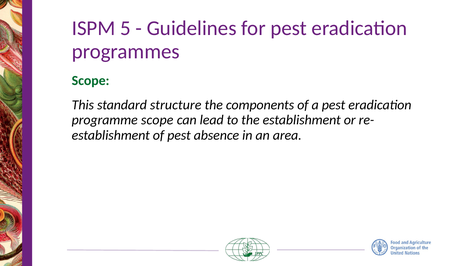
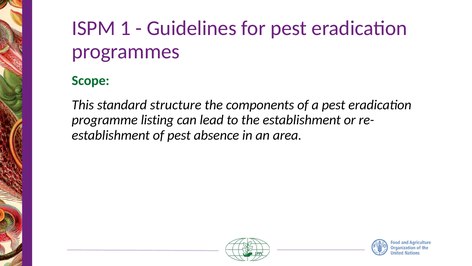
5: 5 -> 1 (125, 28)
programme scope: scope -> listing (157, 120)
